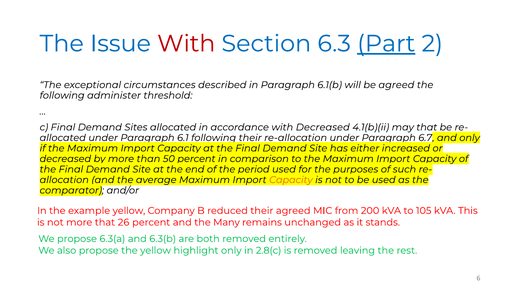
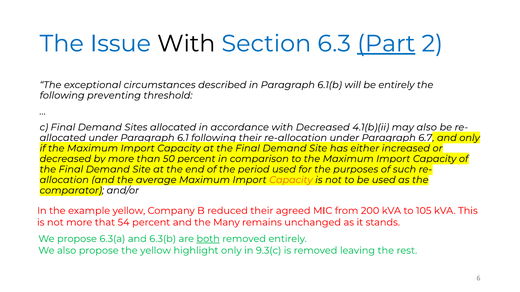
With colour: red -> black (186, 44)
be agreed: agreed -> entirely (396, 85)
administer: administer -> preventing (114, 96)
may that: that -> also (427, 127)
26: 26 -> 54 (124, 223)
both underline: none -> present (208, 239)
2.8(c: 2.8(c -> 9.3(c (269, 251)
